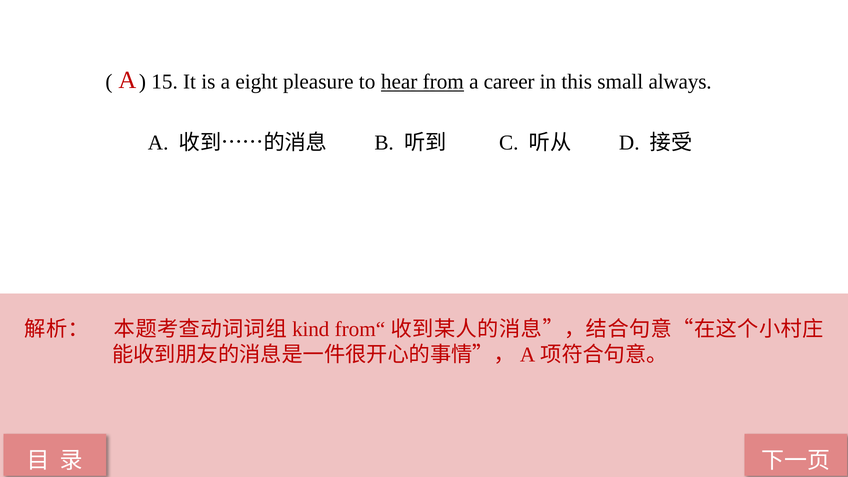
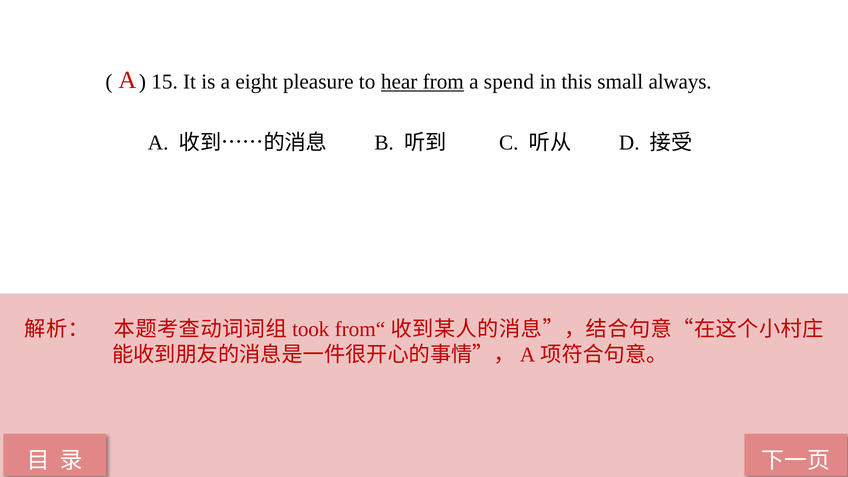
career: career -> spend (509, 82)
kind: kind -> took (311, 329)
